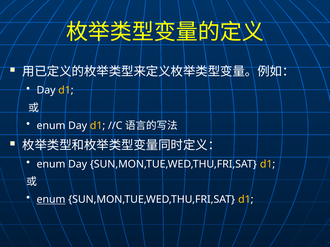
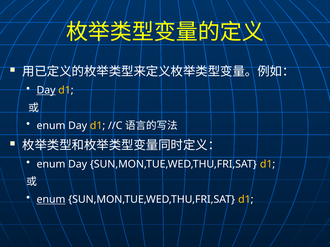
Day underline: none -> present (46, 90)
